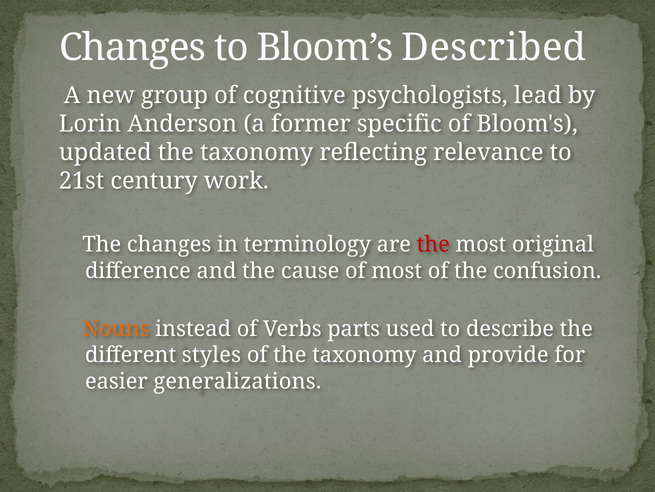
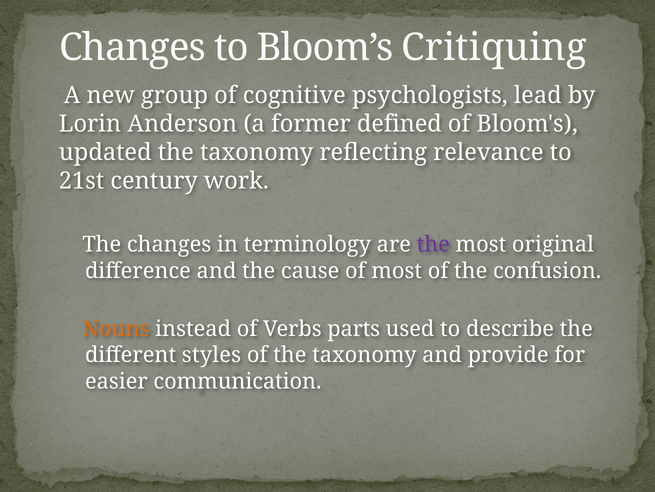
Described: Described -> Critiquing (494, 47)
specific: specific -> defined (399, 124)
the colour: red -> purple (433, 244)
generalizations: generalizations -> communication (238, 381)
